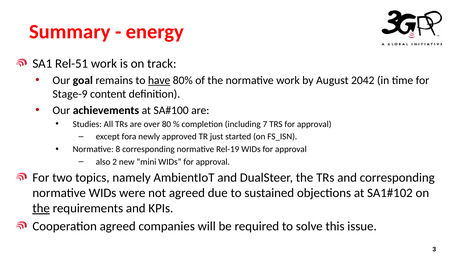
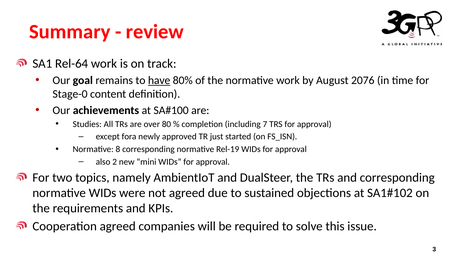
energy: energy -> review (155, 32)
Rel-51: Rel-51 -> Rel-64 (72, 64)
2042: 2042 -> 2076 (363, 80)
Stage-9: Stage-9 -> Stage-0 (70, 94)
the underline: present -> none (41, 209)
